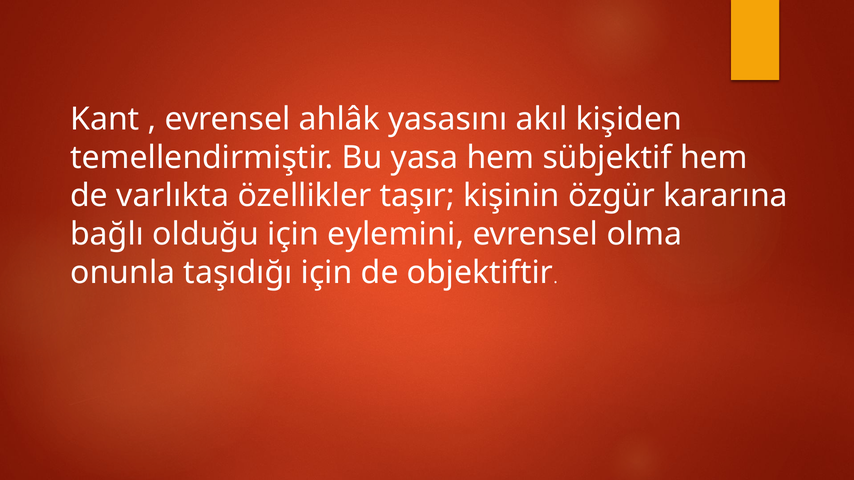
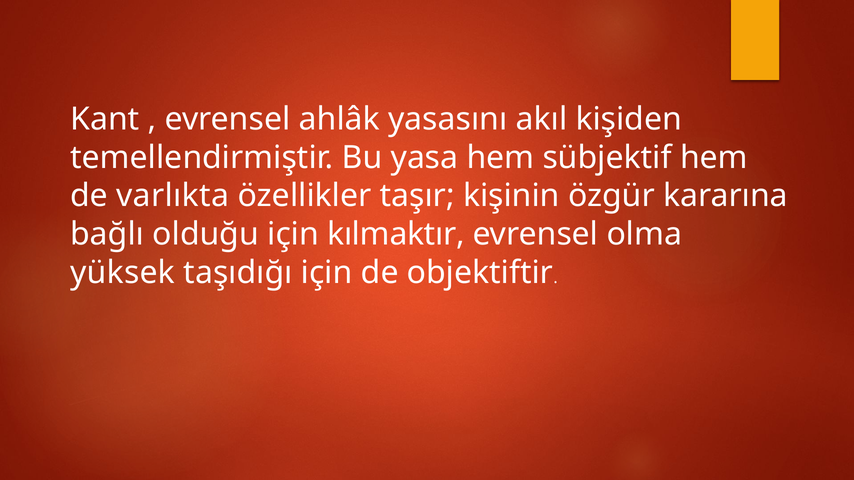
eylemini: eylemini -> kılmaktır (396, 234)
onunla: onunla -> yüksek (123, 273)
